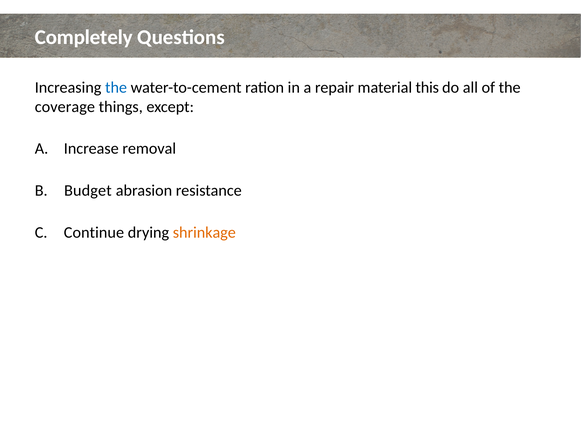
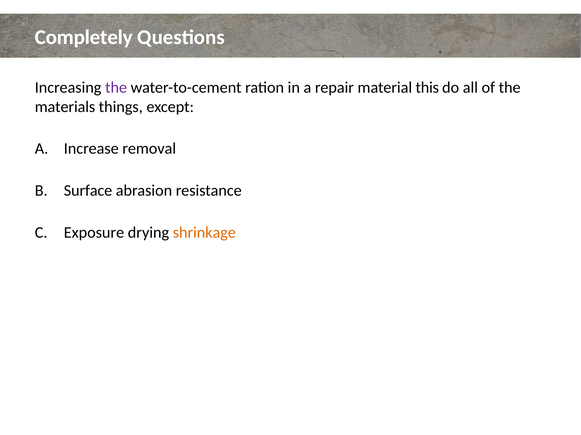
the colour: blue -> purple (116, 88)
coverage: coverage -> materials (65, 107)
Budget: Budget -> Surface (88, 191)
Continue: Continue -> Exposure (94, 233)
